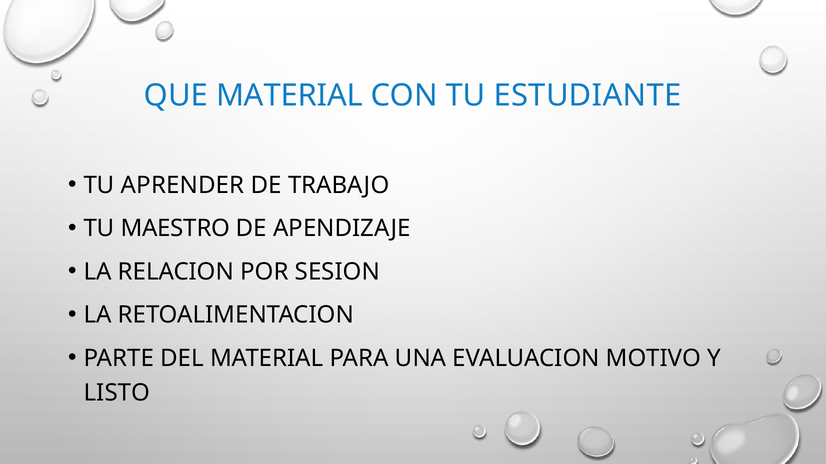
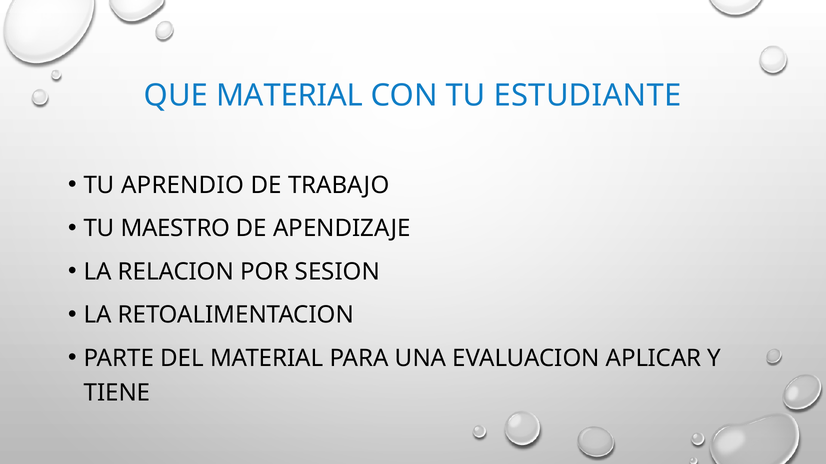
APRENDER: APRENDER -> APRENDIO (183, 185)
MOTIVO: MOTIVO -> APLICAR (654, 359)
LISTO: LISTO -> TIENE (117, 393)
